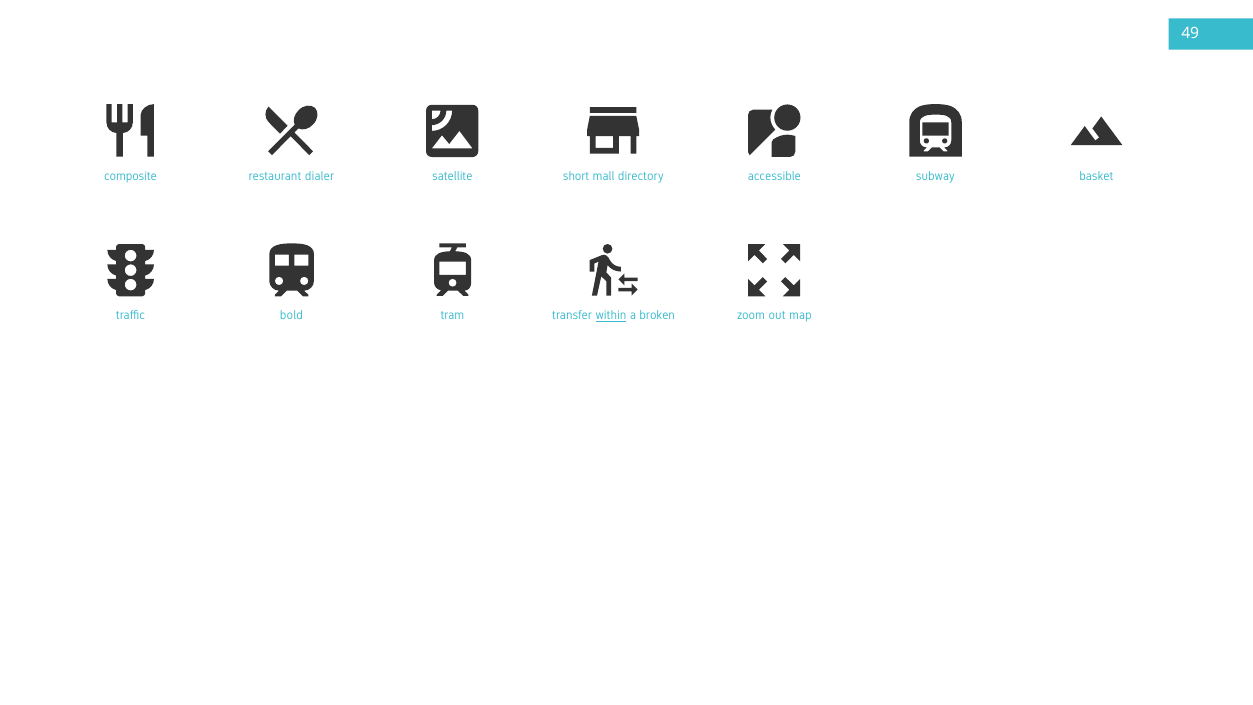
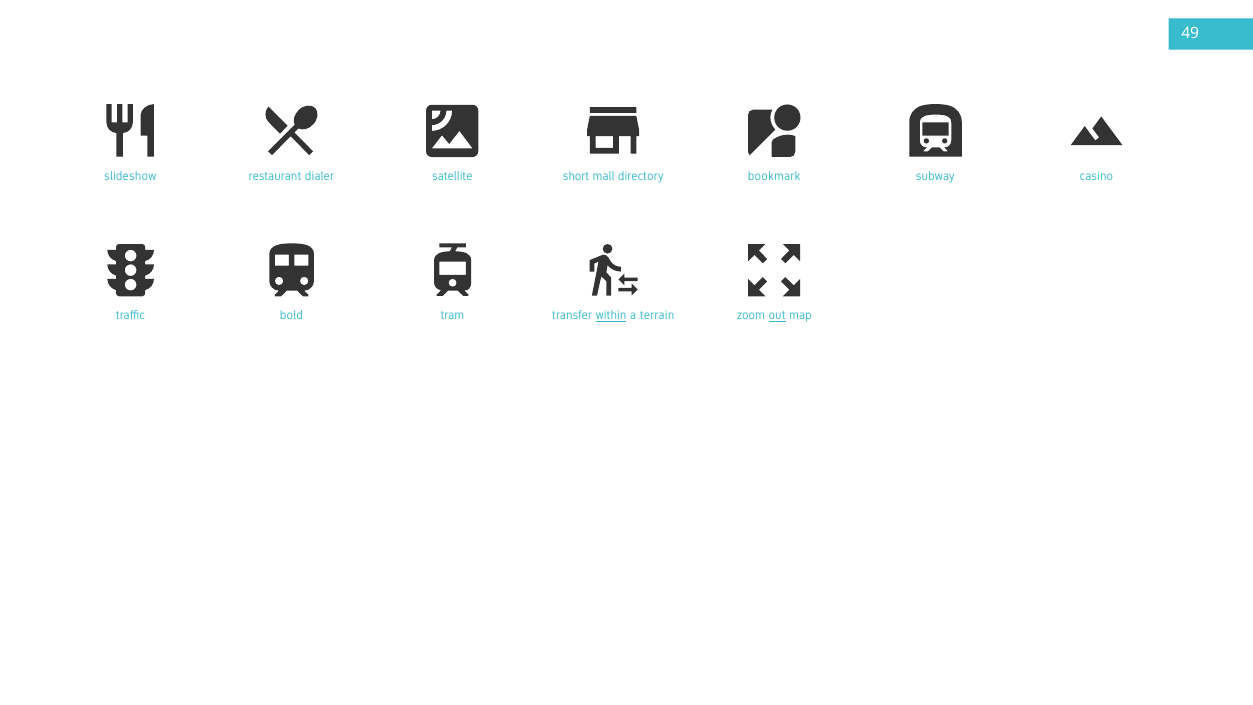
composite: composite -> slideshow (130, 177)
accessible: accessible -> bookmark (774, 177)
basket: basket -> casino (1096, 177)
broken: broken -> terrain (657, 316)
out underline: none -> present (777, 316)
